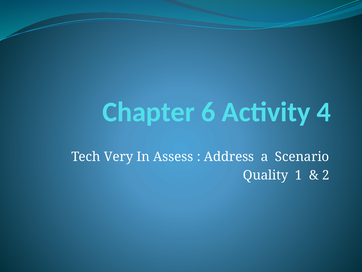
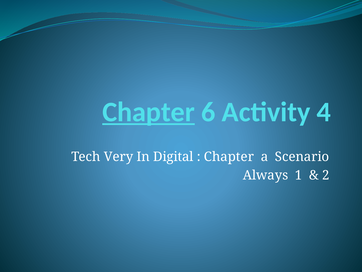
Chapter underline: none -> present (149, 112)
Assess: Assess -> Digital (173, 157)
Address: Address -> Chapter (229, 157)
Quality: Quality -> Always (266, 175)
